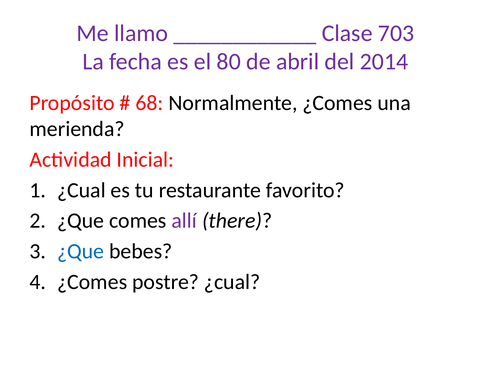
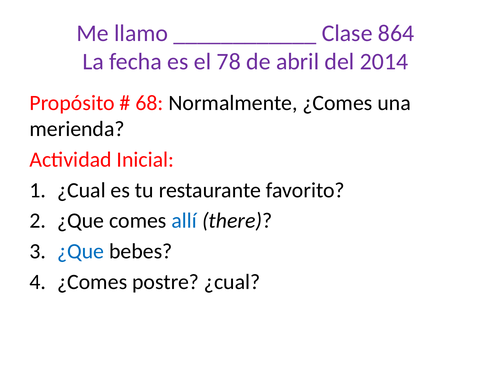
703: 703 -> 864 (396, 33)
80: 80 -> 78 (229, 62)
allí colour: purple -> blue (184, 221)
